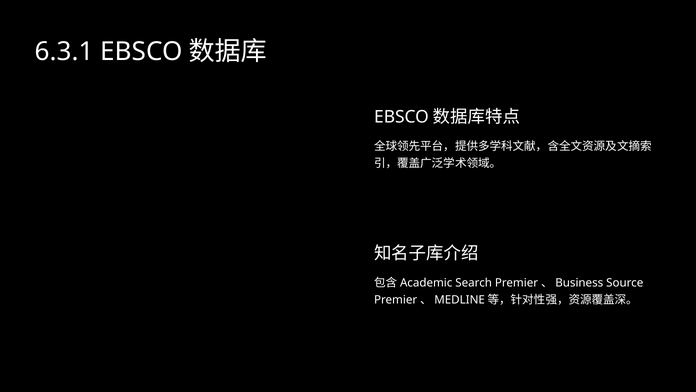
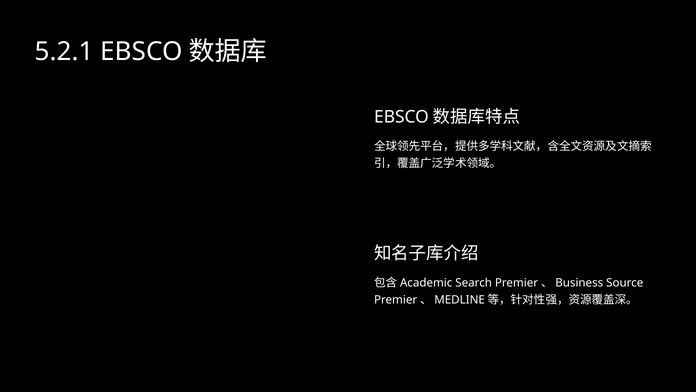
6.3.1: 6.3.1 -> 5.2.1 (64, 51)
